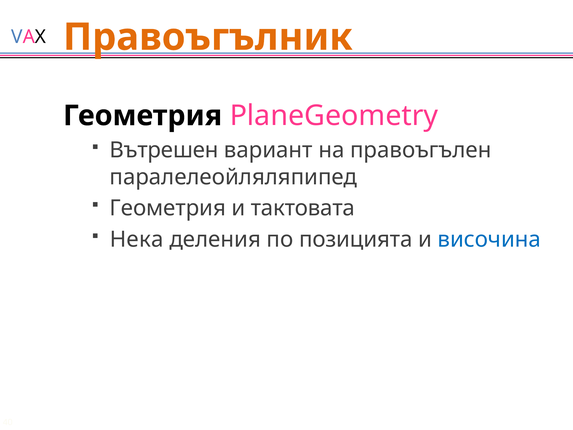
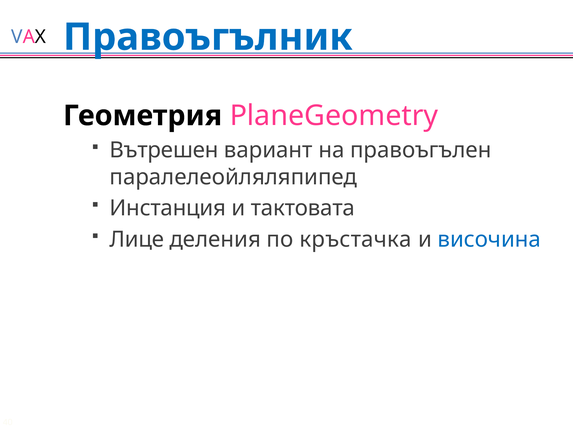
Правоъгълник colour: orange -> blue (208, 37)
Геометрия: Геометрия -> Инстанция (168, 208)
Нека: Нека -> Лице (137, 239)
позицията: позицията -> кръстачка (356, 239)
